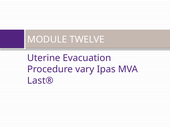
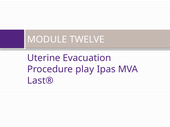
vary: vary -> play (85, 70)
